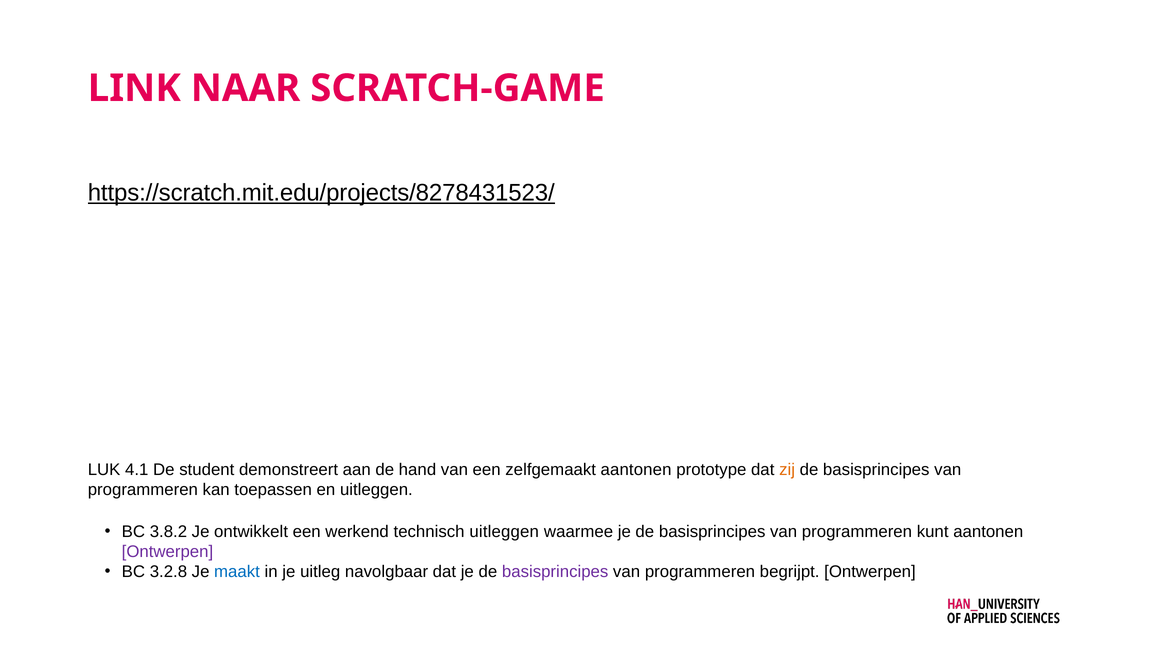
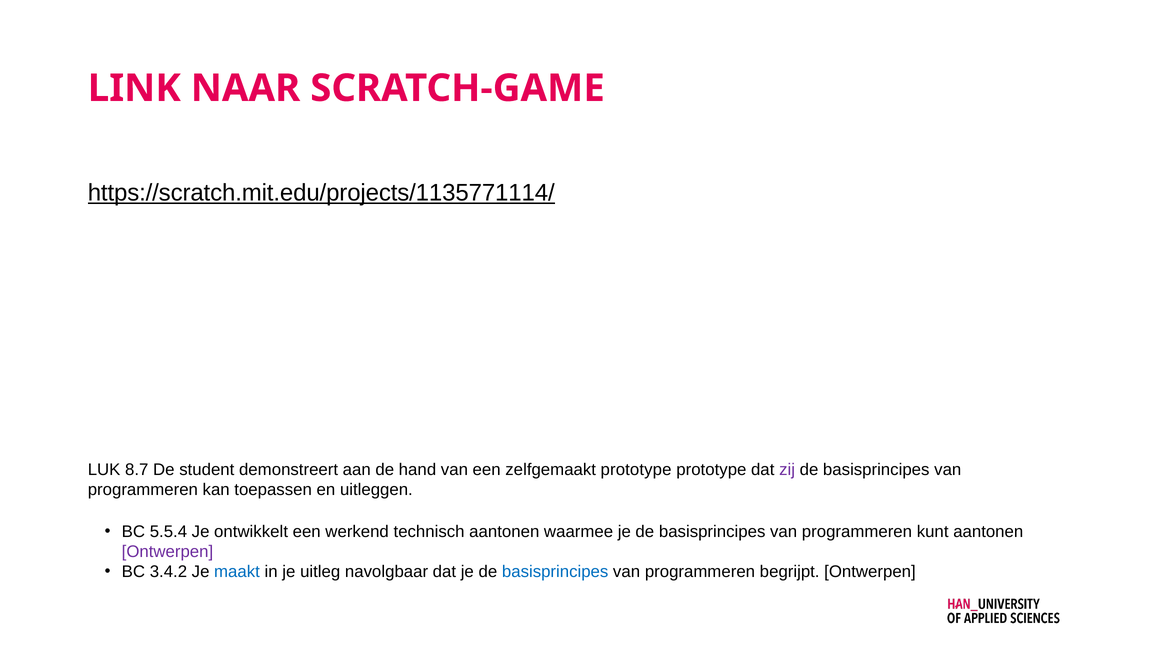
https://scratch.mit.edu/projects/8278431523/: https://scratch.mit.edu/projects/8278431523/ -> https://scratch.mit.edu/projects/1135771114/ (321, 192)
4.1: 4.1 -> 8.7 (137, 469)
zelfgemaakt aantonen: aantonen -> prototype (636, 469)
zij colour: orange -> purple (787, 469)
3.8.2: 3.8.2 -> 5.5.4 (168, 531)
technisch uitleggen: uitleggen -> aantonen (504, 531)
3.2.8: 3.2.8 -> 3.4.2 (168, 571)
basisprincipes colour: purple -> blue (555, 571)
